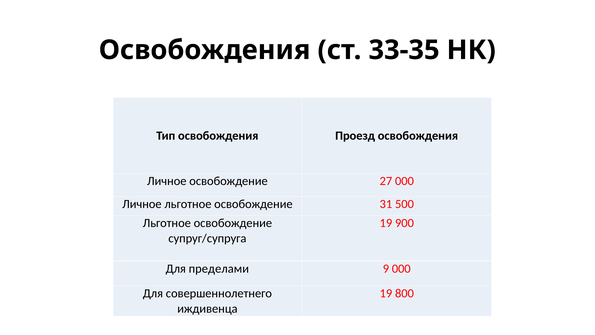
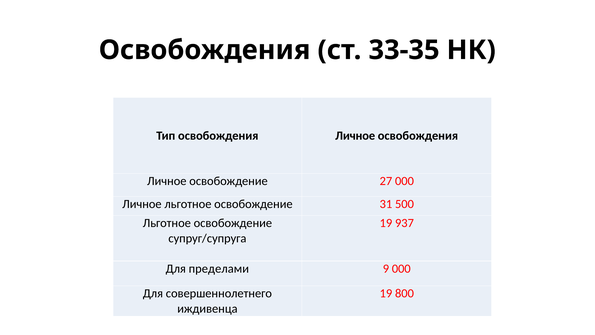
Тип освобождения Проезд: Проезд -> Личное (355, 135)
900: 900 -> 937 (404, 223)
